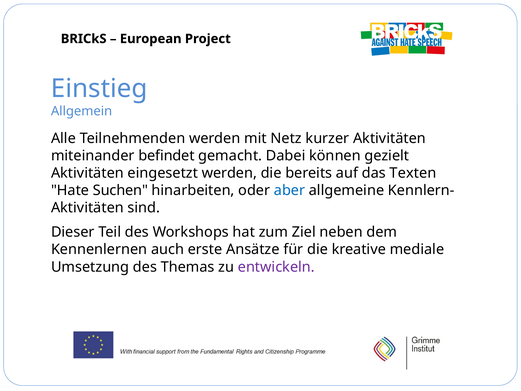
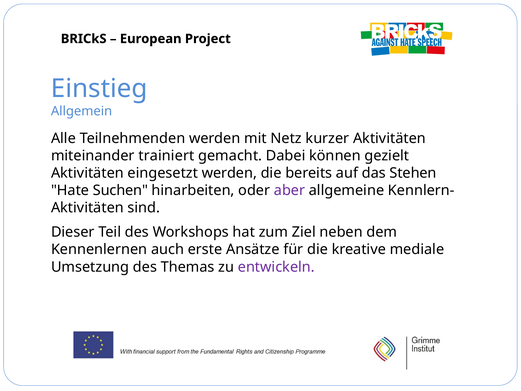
befindet: befindet -> trainiert (166, 156)
Texten: Texten -> Stehen (413, 173)
aber colour: blue -> purple (289, 190)
